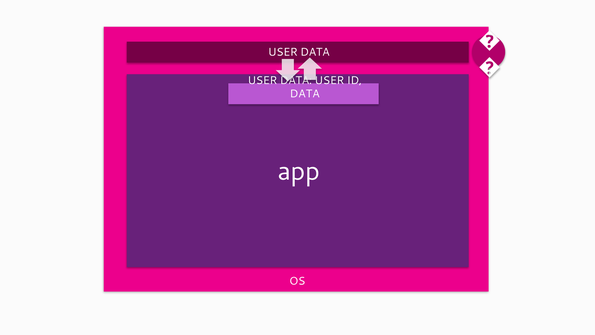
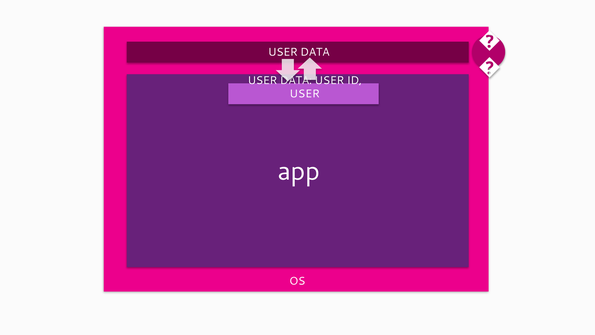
DATA: DATA -> USER (305, 94)
